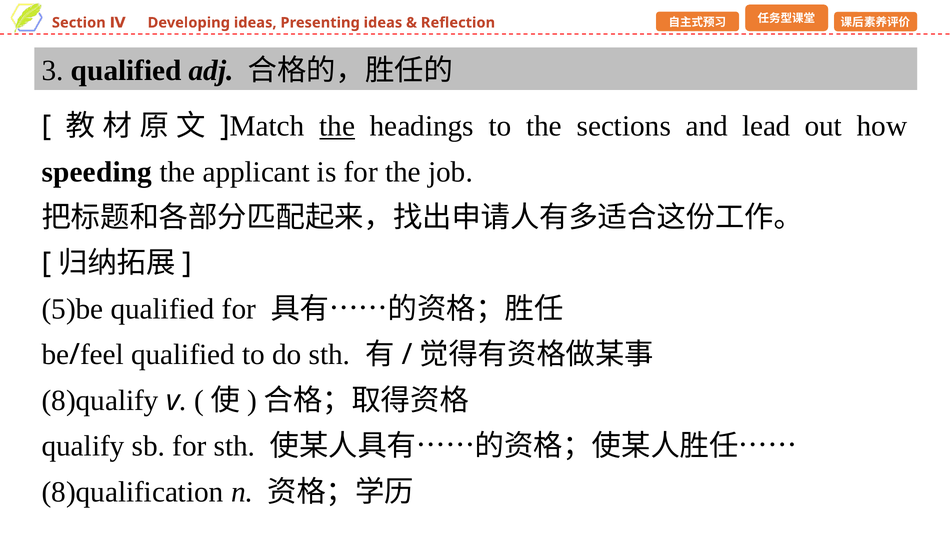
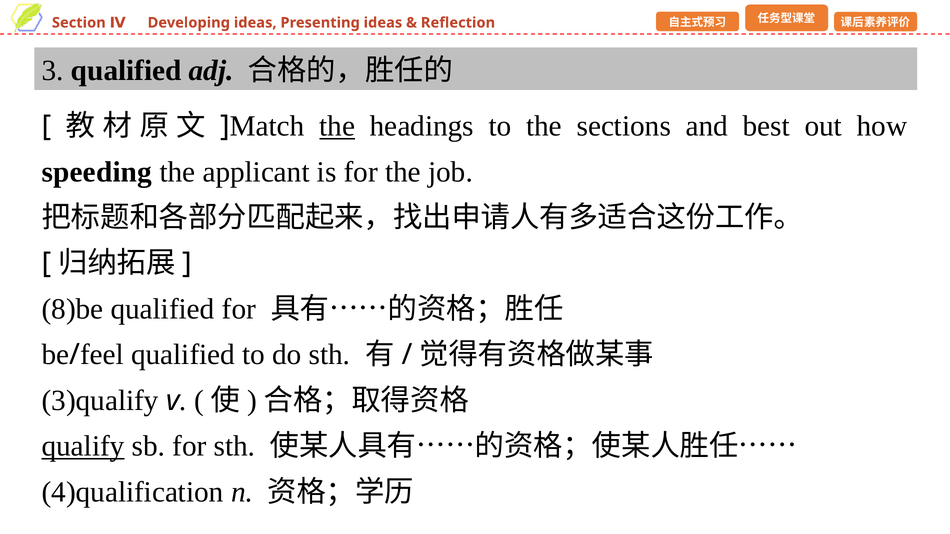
lead: lead -> best (766, 126)
5)be: 5)be -> 8)be (73, 309)
8)qualify: 8)qualify -> 3)qualify (100, 401)
qualify underline: none -> present (83, 446)
8)qualification: 8)qualification -> 4)qualification (133, 492)
